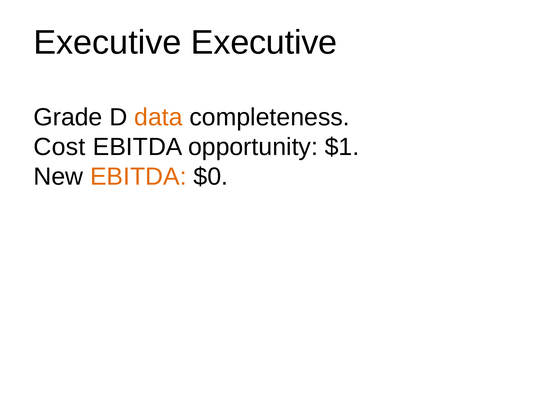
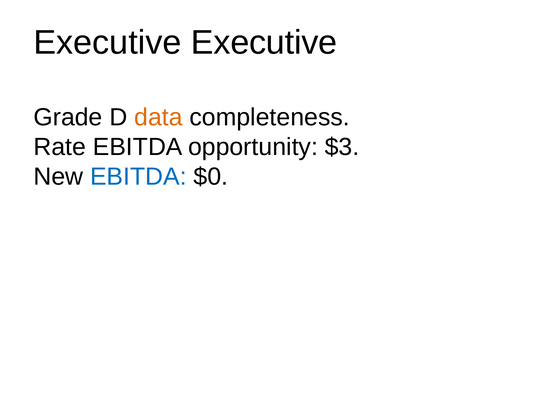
Cost: Cost -> Rate (60, 147)
$1: $1 -> $3 (342, 147)
EBITDA colour: orange -> blue (138, 177)
